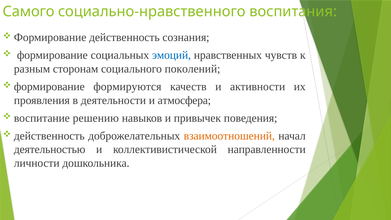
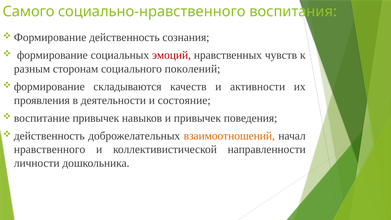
эмоций colour: blue -> red (172, 55)
формируются: формируются -> складываются (127, 87)
атмосфера: атмосфера -> состояние (184, 100)
воспитание решению: решению -> привычек (96, 118)
деятельностью: деятельностью -> нравственного (50, 149)
